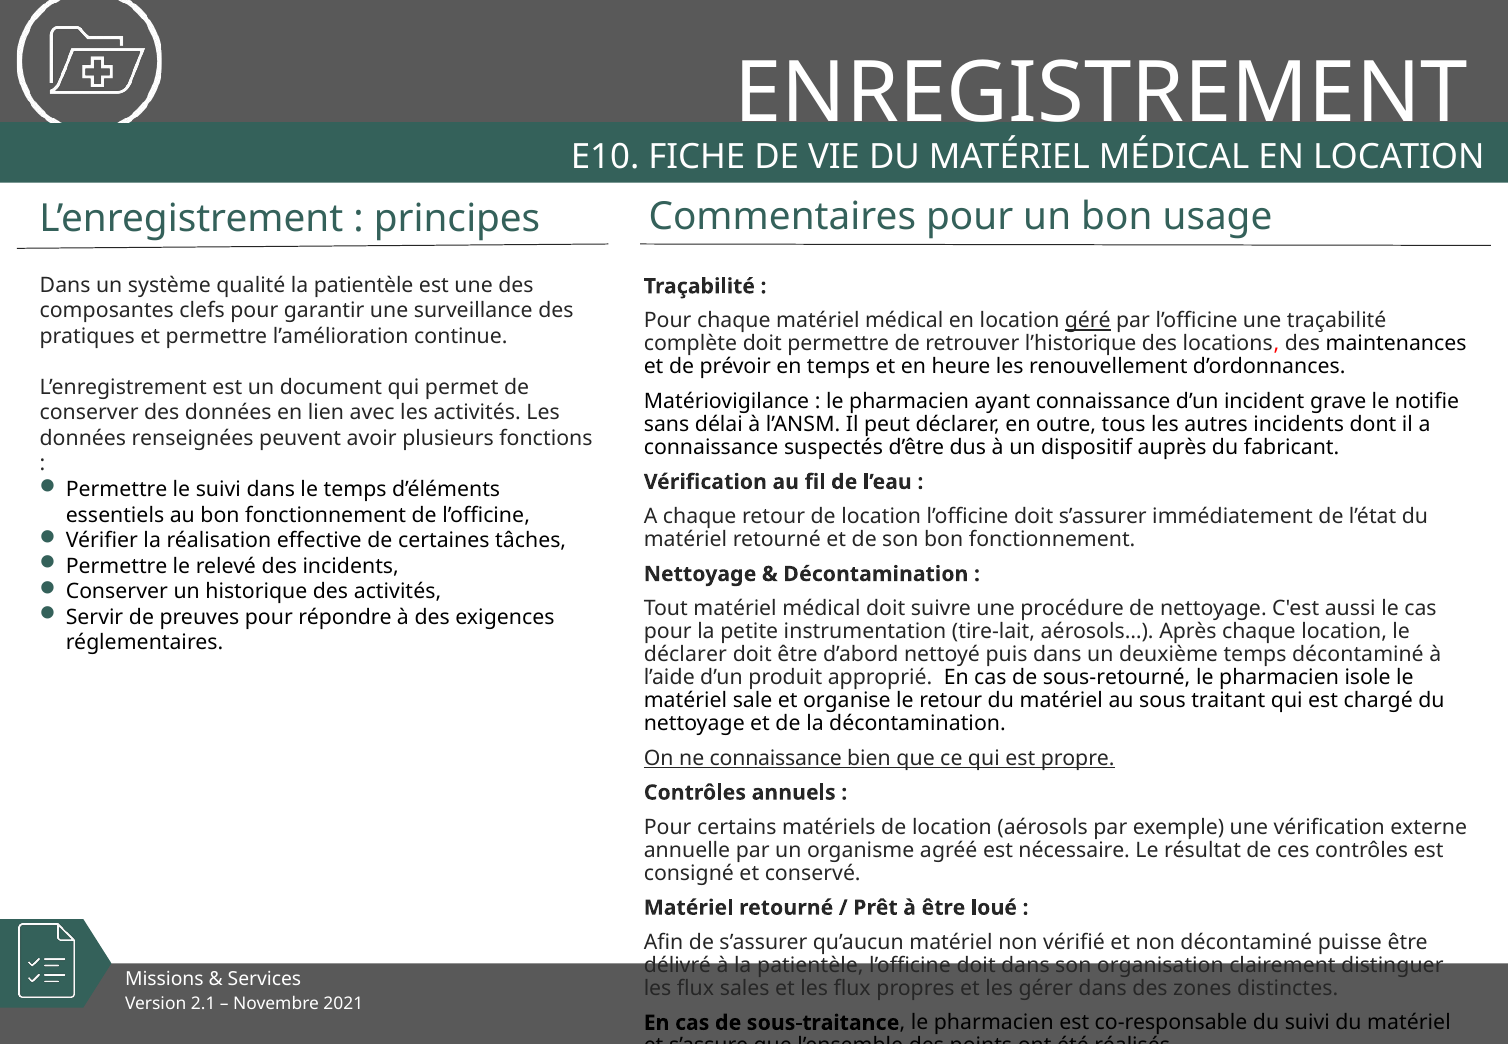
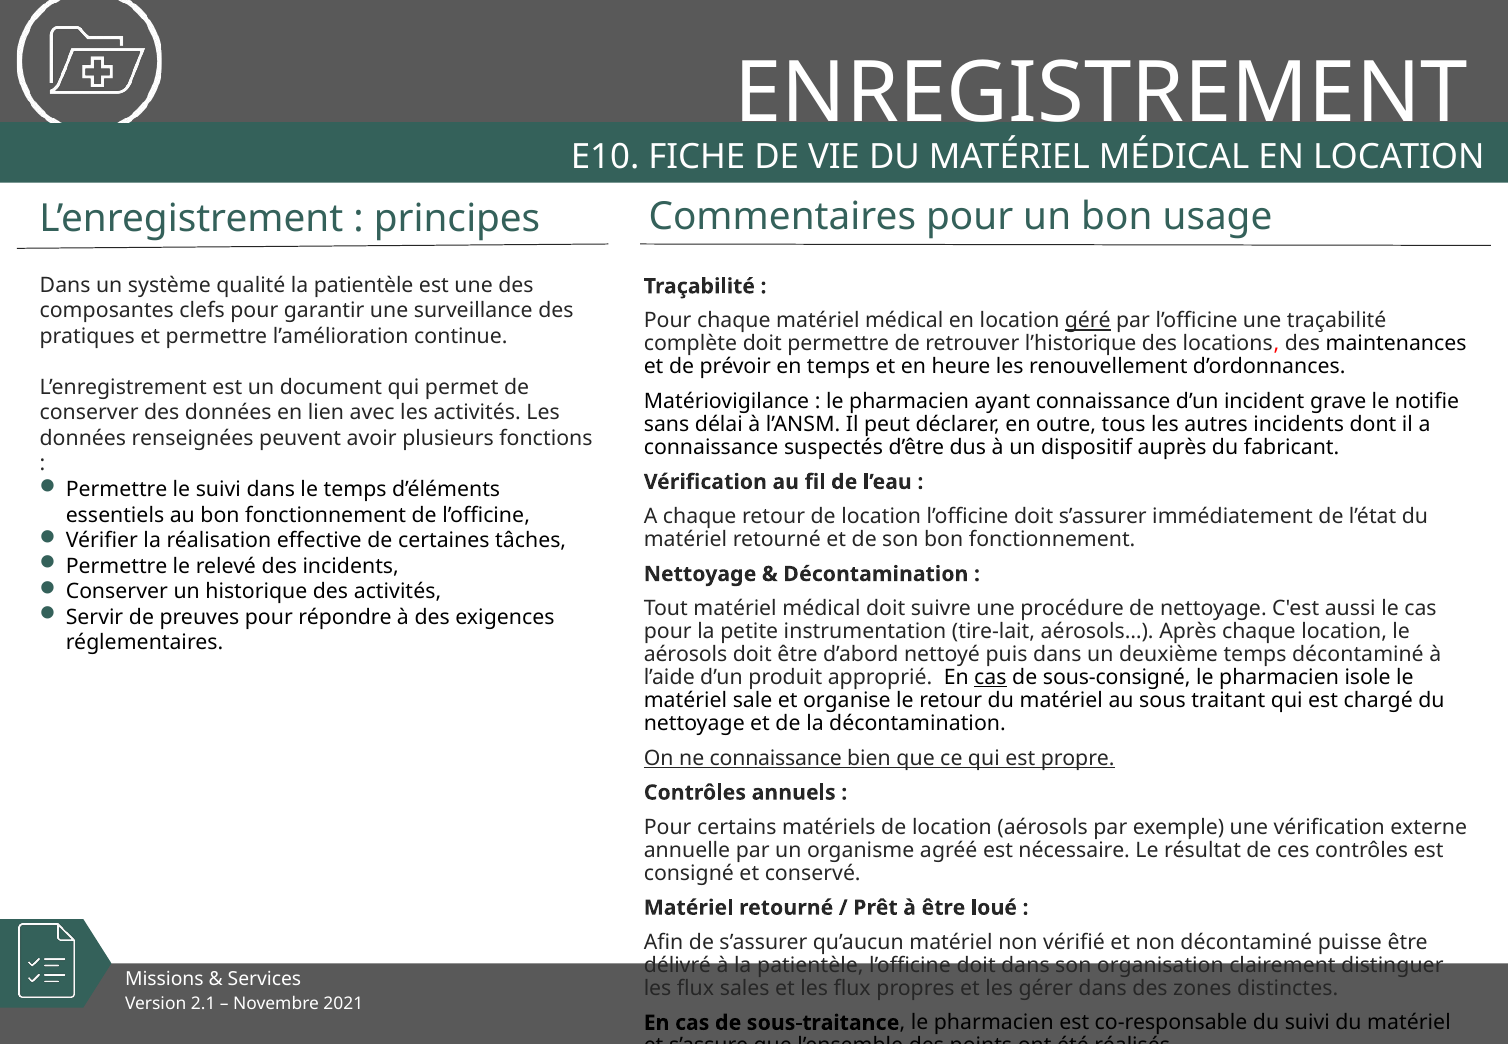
déclarer: déclarer -> aérosols (686, 655)
cas underline: none -> present (990, 678)
sous-retourné: sous-retourné -> sous-consigné (1117, 678)
